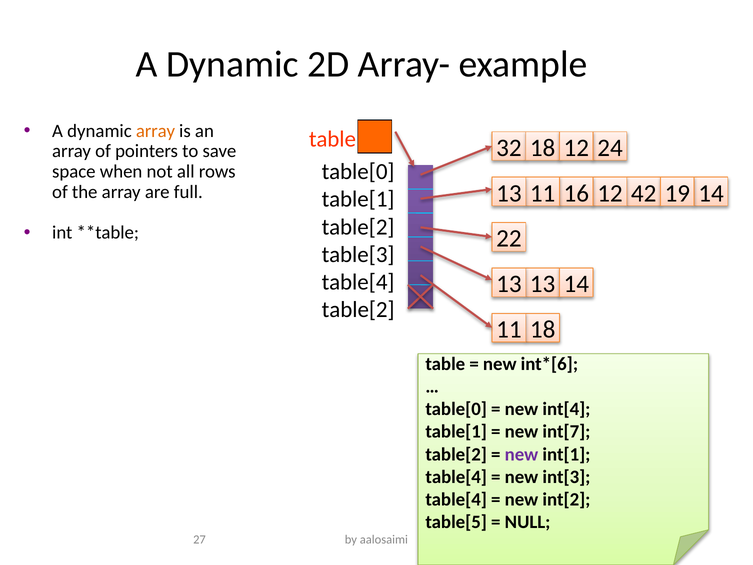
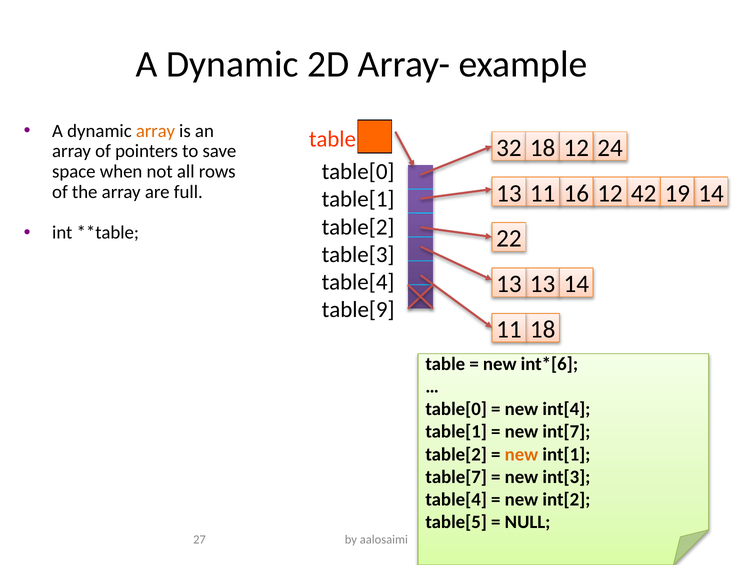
table[2: table[2 -> table[9 (358, 310)
new colour: purple -> orange (521, 454)
table[4: table[4 -> table[7 (456, 477)
